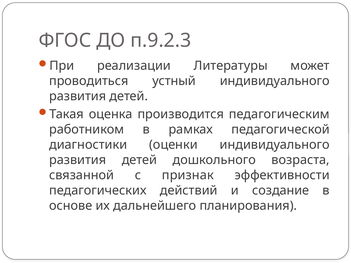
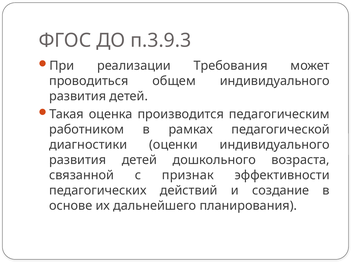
п.9.2.3: п.9.2.3 -> п.3.9.3 (161, 41)
Литературы: Литературы -> Требования (231, 66)
устный: устный -> общем (174, 81)
